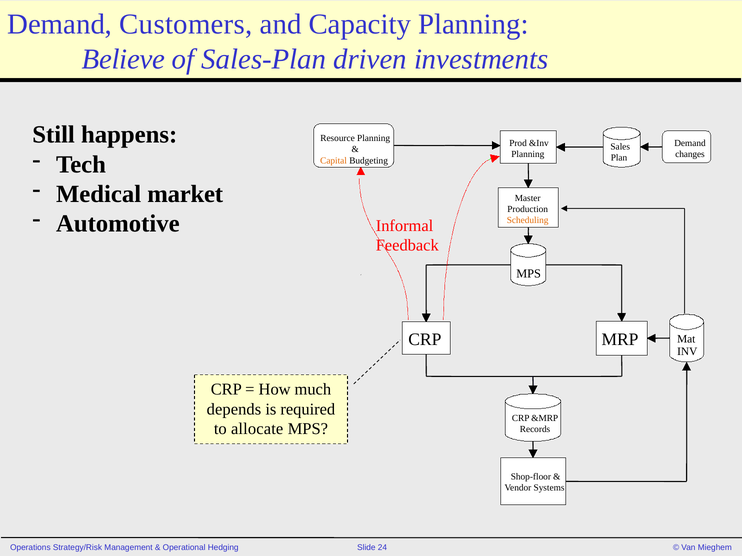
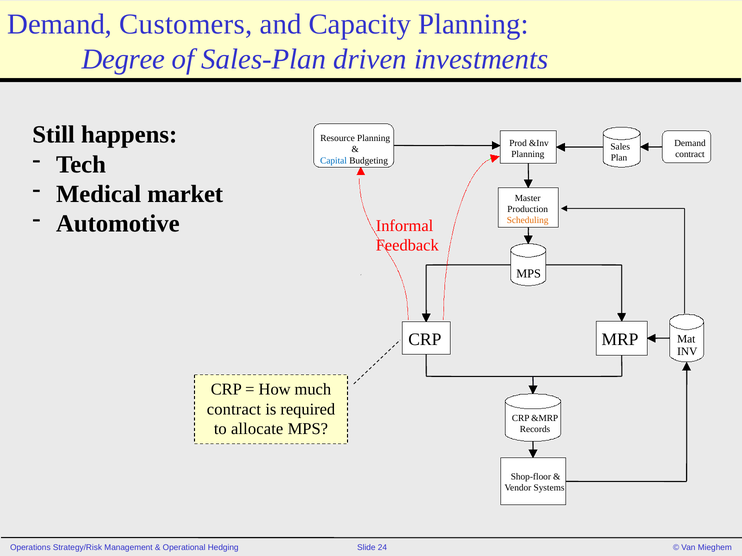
Believe: Believe -> Degree (123, 59)
changes: changes -> contract (690, 154)
Capital colour: orange -> blue (334, 161)
depends: depends -> contract (234, 409)
